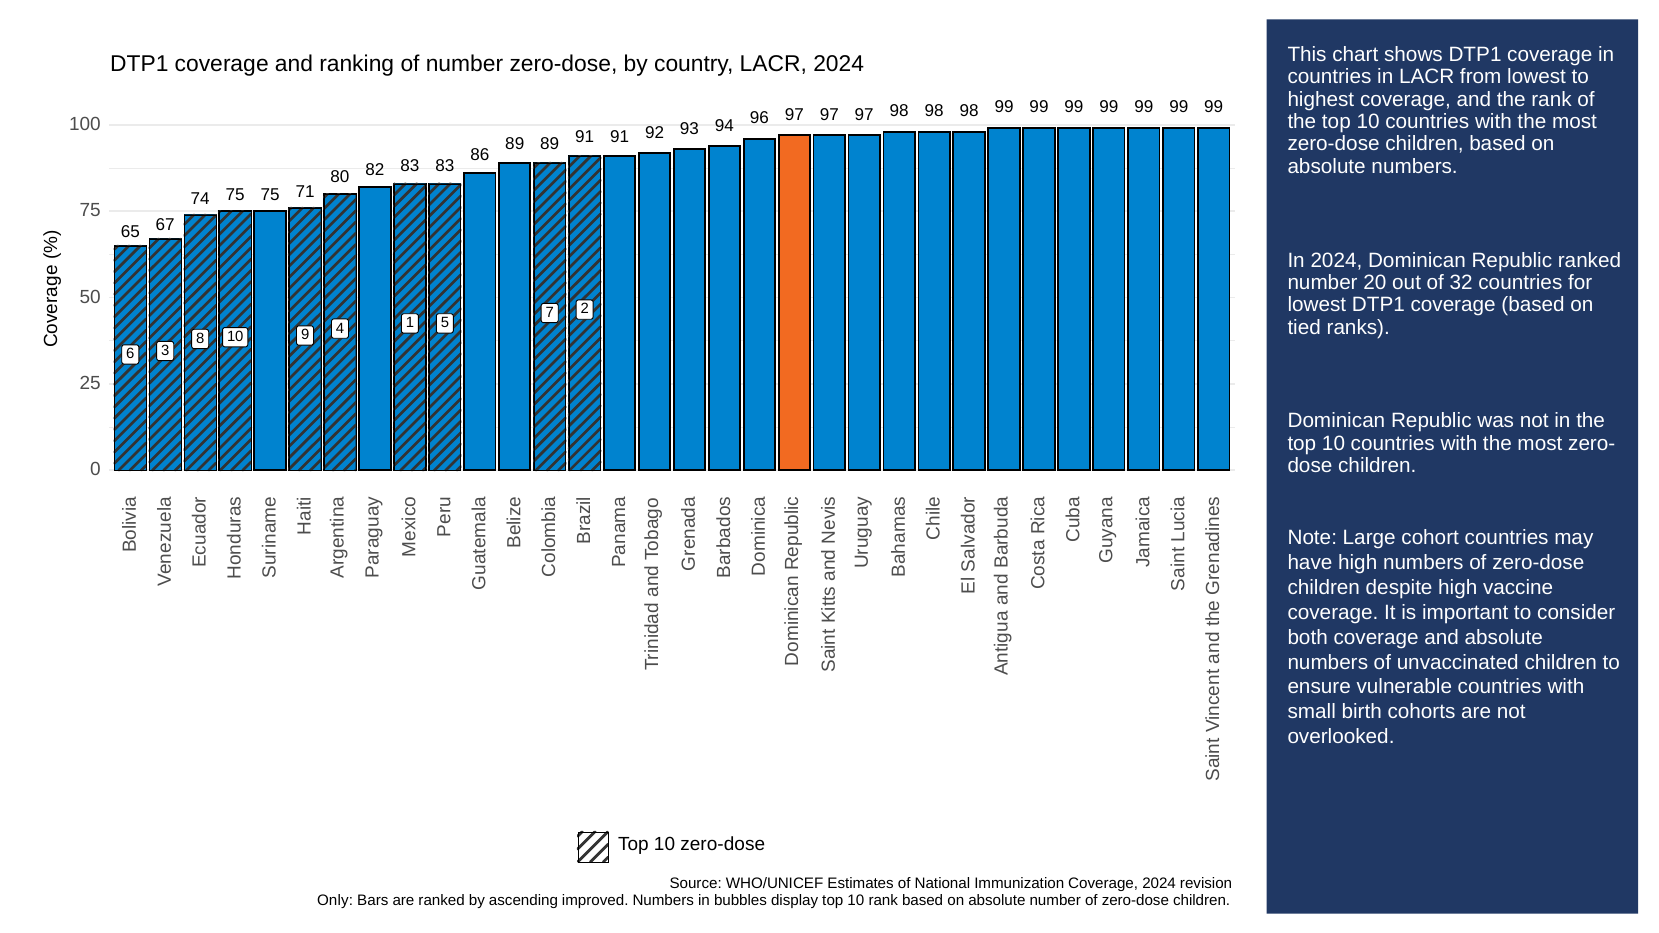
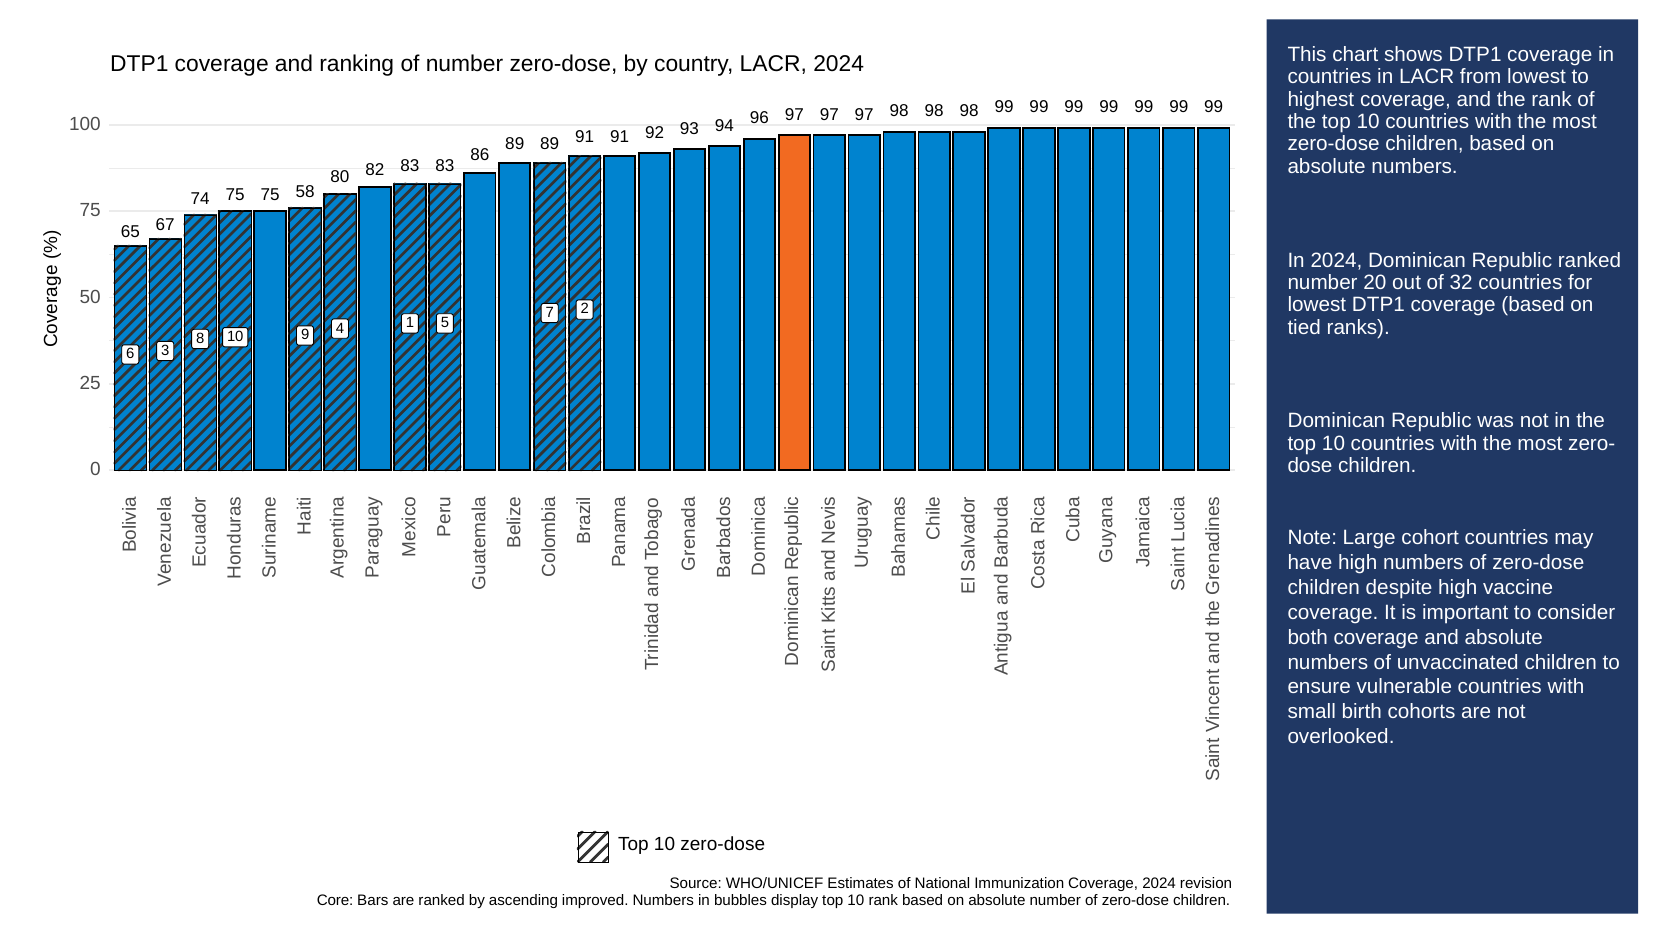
71: 71 -> 58 (305, 192)
Only: Only -> Core (335, 900)
